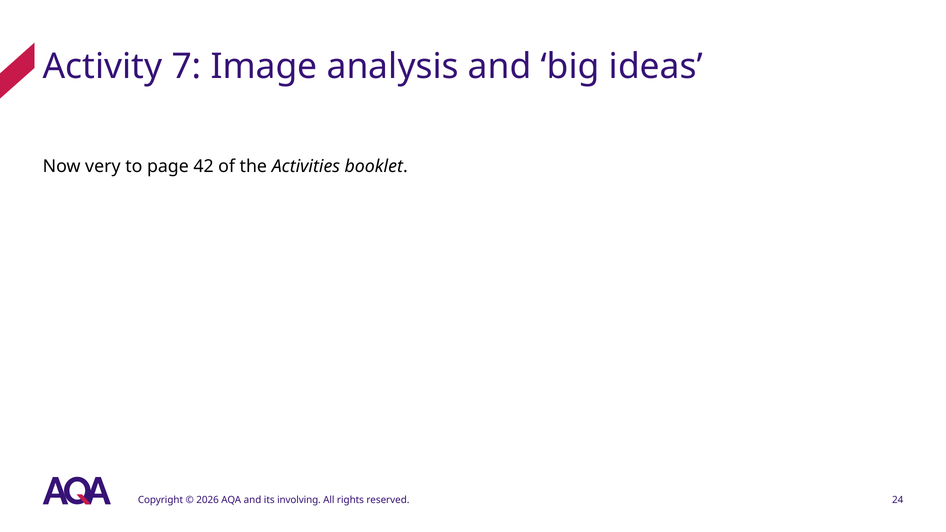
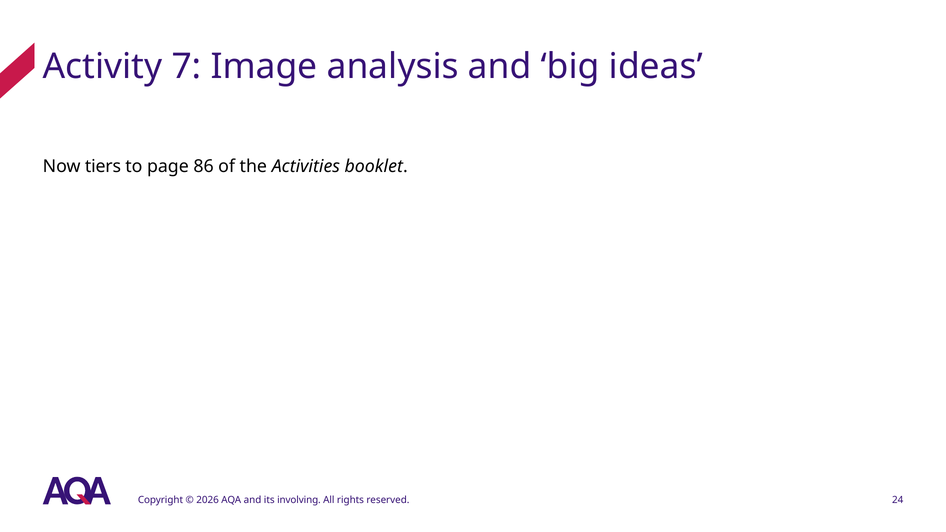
very: very -> tiers (103, 166)
42: 42 -> 86 (204, 166)
